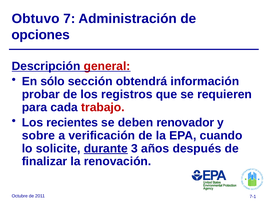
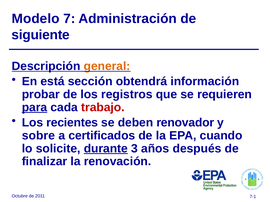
Obtuvo: Obtuvo -> Modelo (36, 19)
opciones: opciones -> siguiente (41, 35)
general colour: red -> orange (107, 66)
sólo: sólo -> está (52, 82)
para underline: none -> present (34, 108)
verificación: verificación -> certificados (102, 136)
